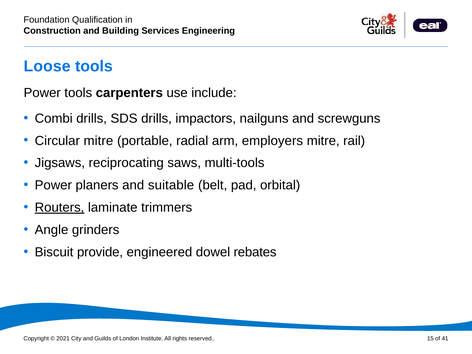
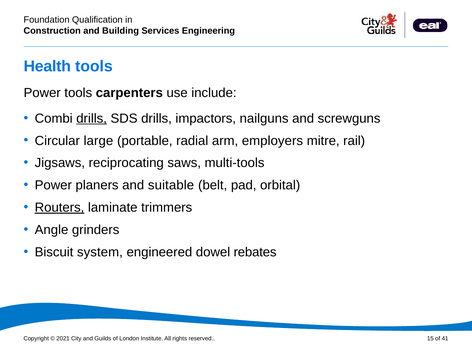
Loose: Loose -> Health (47, 66)
drills underline: none -> present (92, 118)
Circular mitre: mitre -> large (98, 141)
provide: provide -> system (100, 252)
